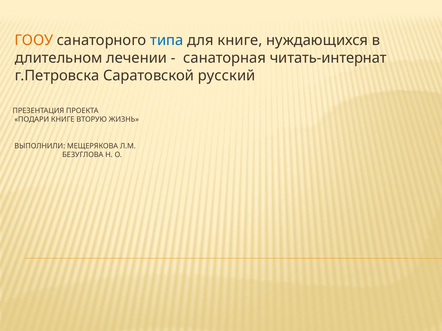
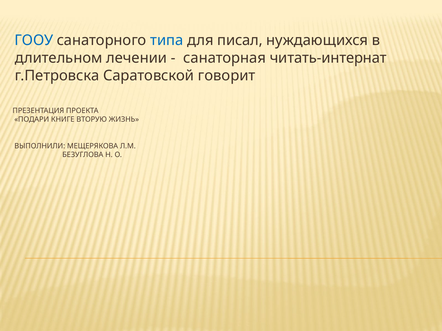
ГООУ colour: orange -> blue (34, 40)
для книге: книге -> писал (240, 40)
русский: русский -> говорит (227, 76)
